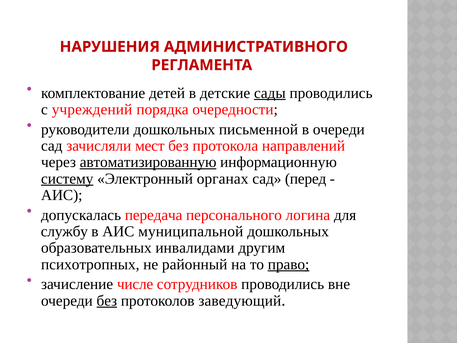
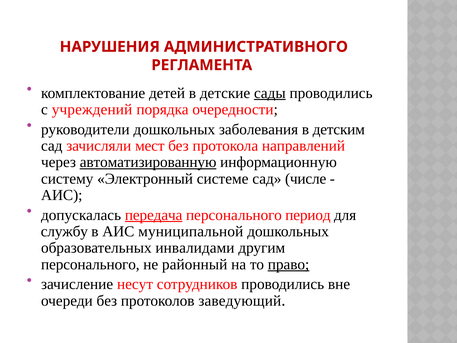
письменной: письменной -> заболевания (259, 129)
в очереди: очереди -> детским (339, 129)
систему underline: present -> none (67, 179)
органах: органах -> системе (223, 179)
перед: перед -> числе (306, 179)
передача underline: none -> present (154, 215)
логина: логина -> период (308, 215)
психотропных: психотропных -> персонального (90, 264)
числе: числе -> несут (135, 284)
без underline: present -> none (107, 300)
